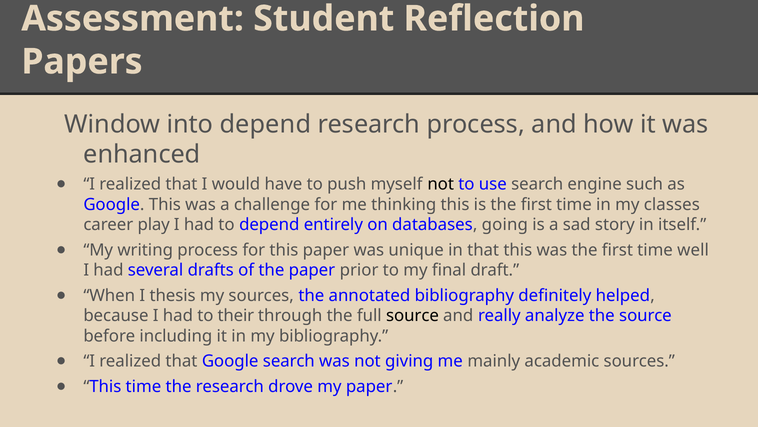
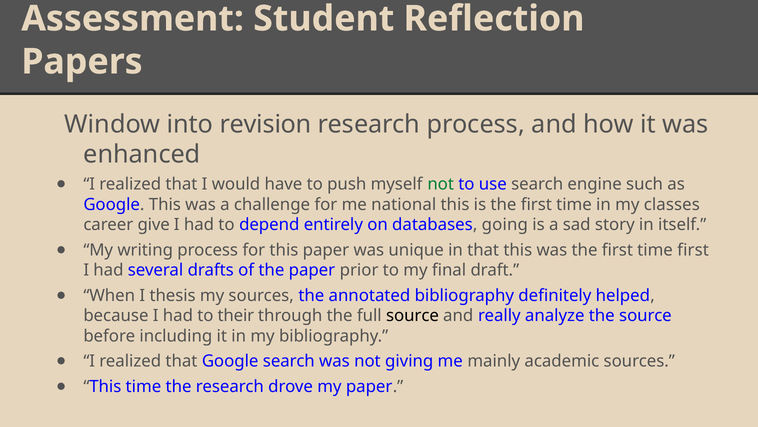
into depend: depend -> revision (266, 124)
not colour: black -> green (441, 184)
thinking: thinking -> national (404, 204)
play: play -> give (154, 224)
time well: well -> first (693, 250)
